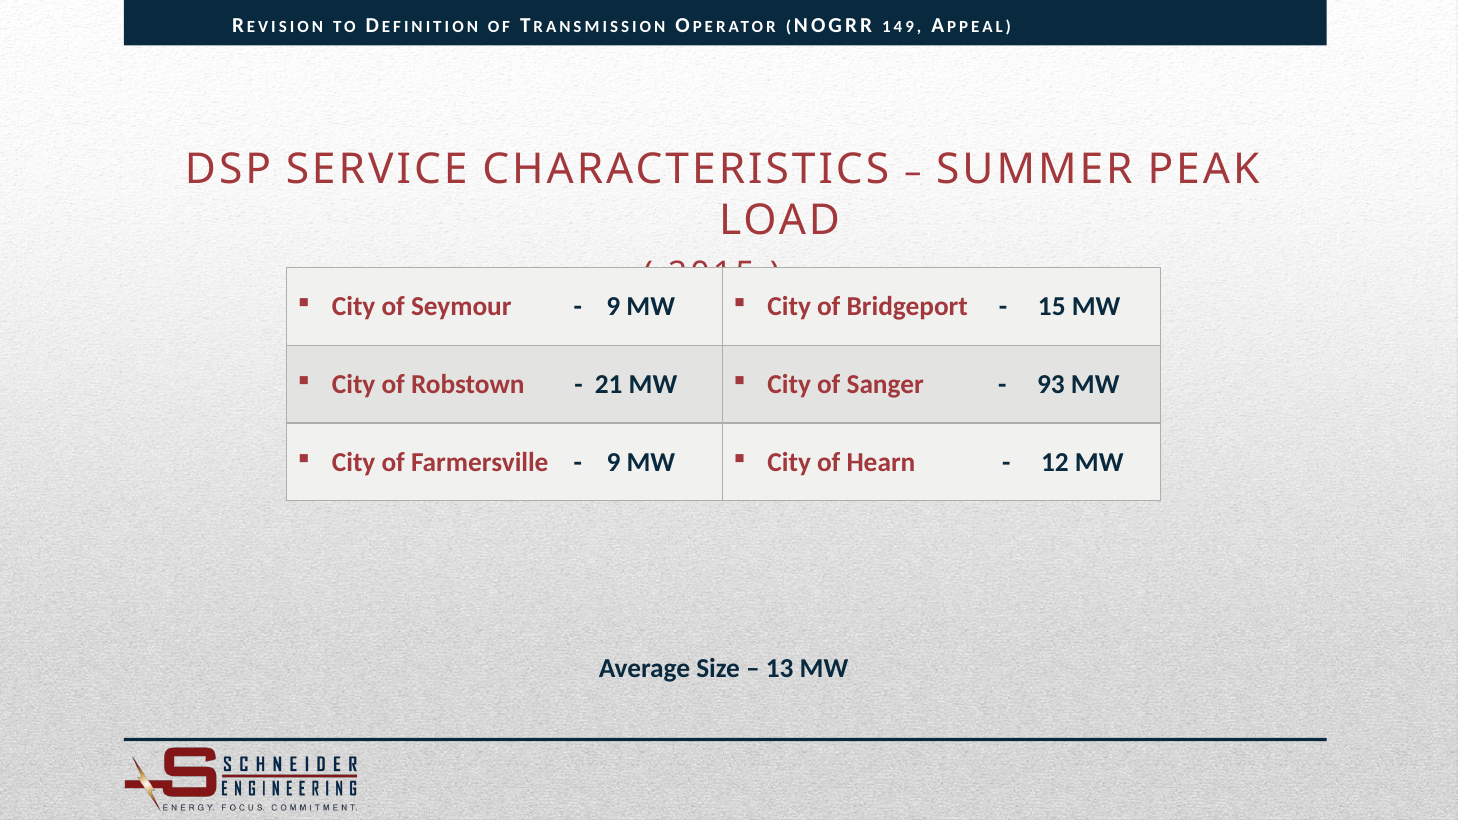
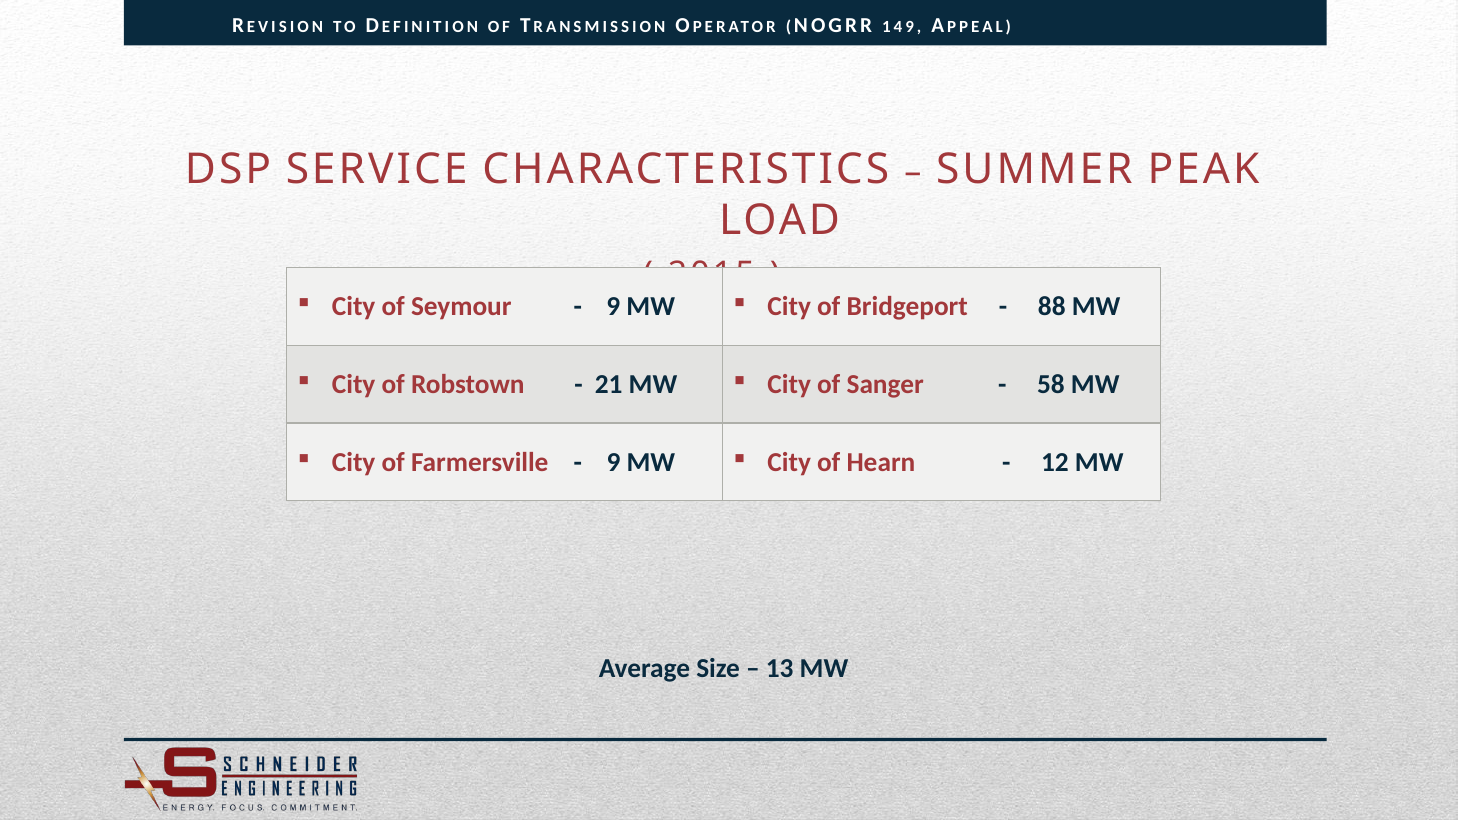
15: 15 -> 88 (1052, 307)
93: 93 -> 58 (1051, 385)
